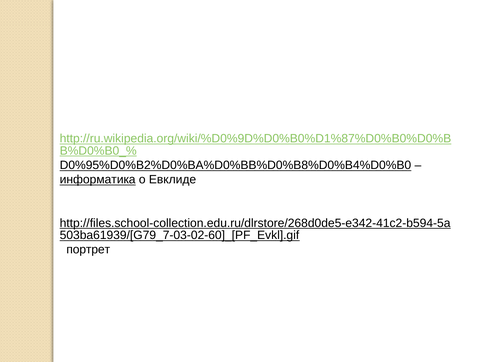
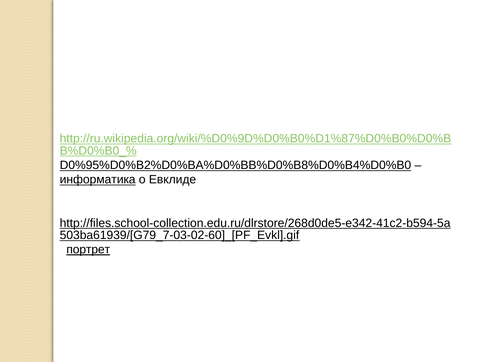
портрет underline: none -> present (88, 249)
